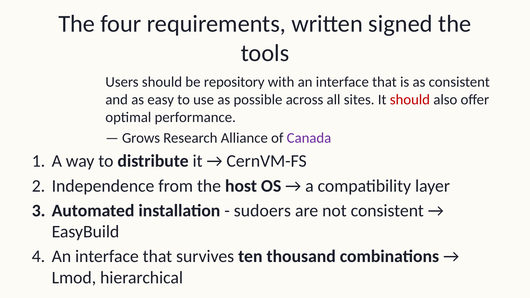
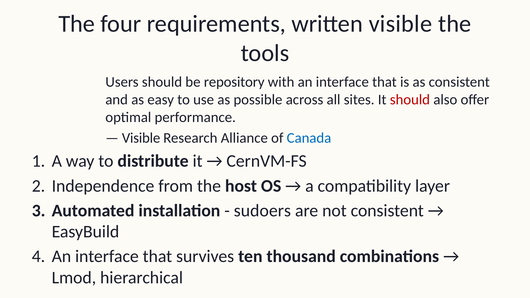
written signed: signed -> visible (400, 24)
Grows: Grows -> Visible (141, 138)
Canada colour: purple -> blue (309, 138)
